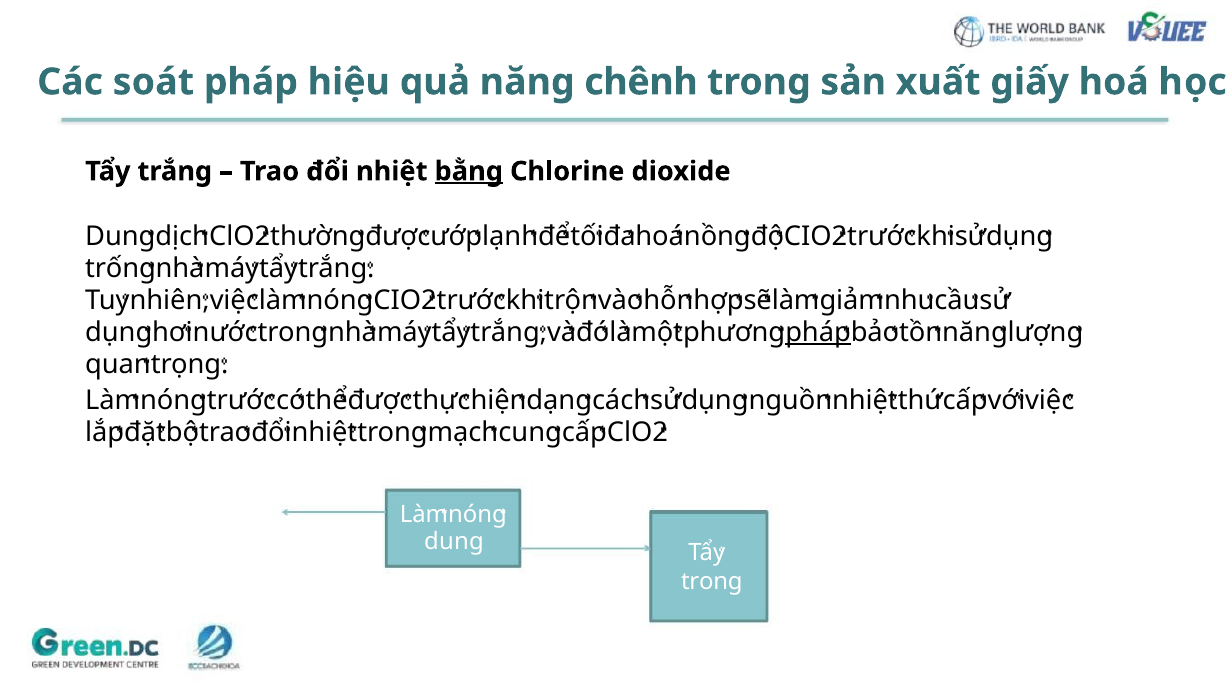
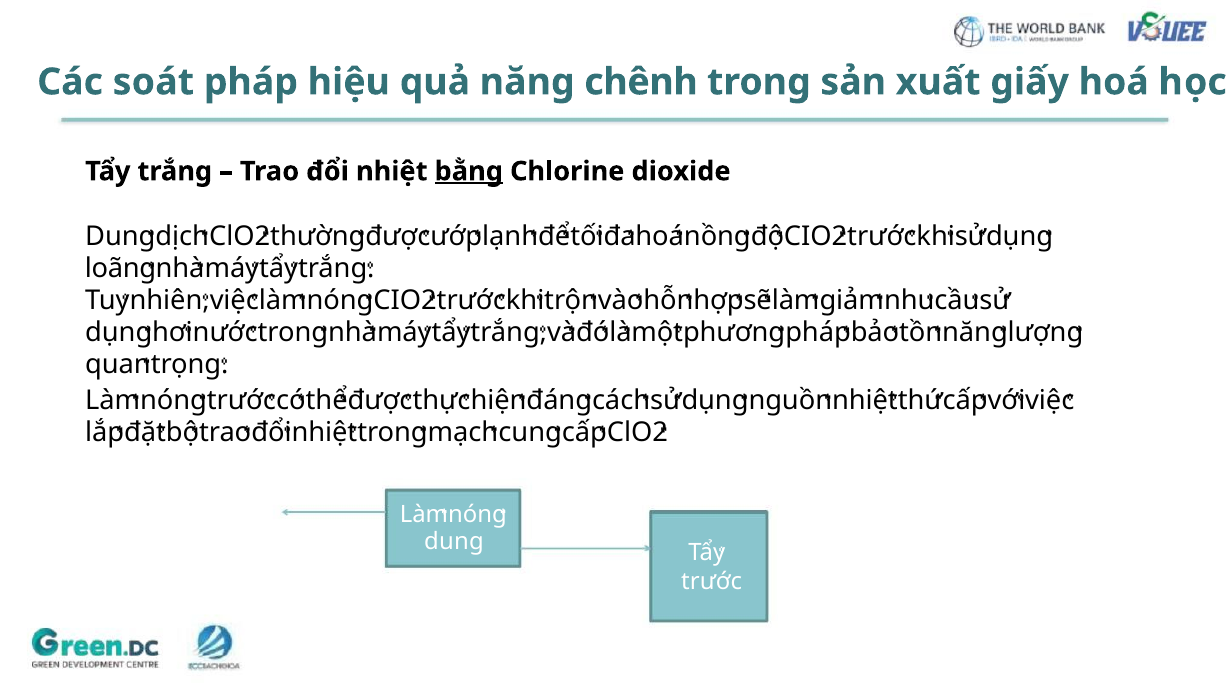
trống: trống -> loãng (121, 269)
pháp underline: present -> none (818, 333)
dạng: dạng -> đáng (559, 401)
trong: trong -> trước (712, 581)
